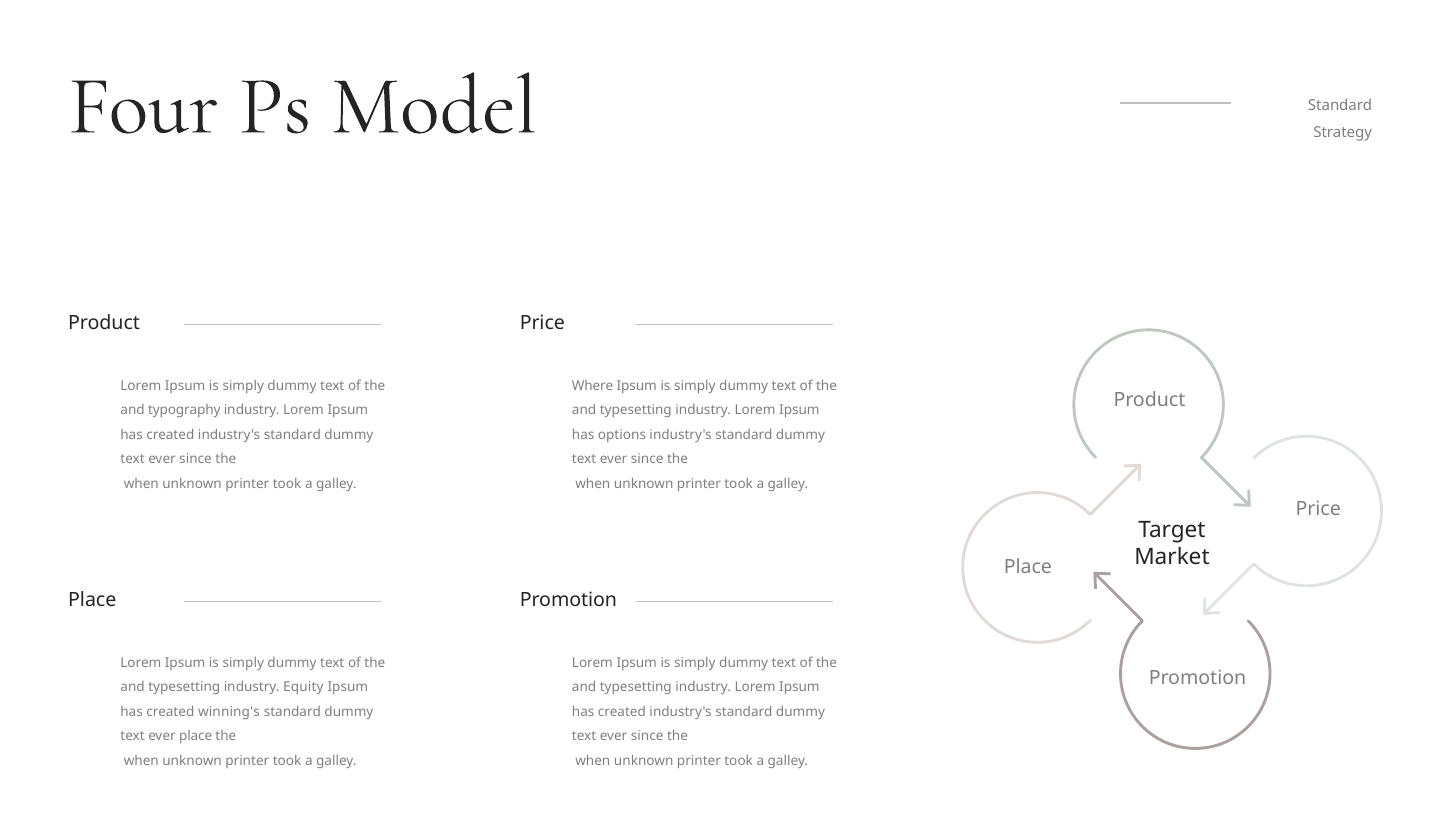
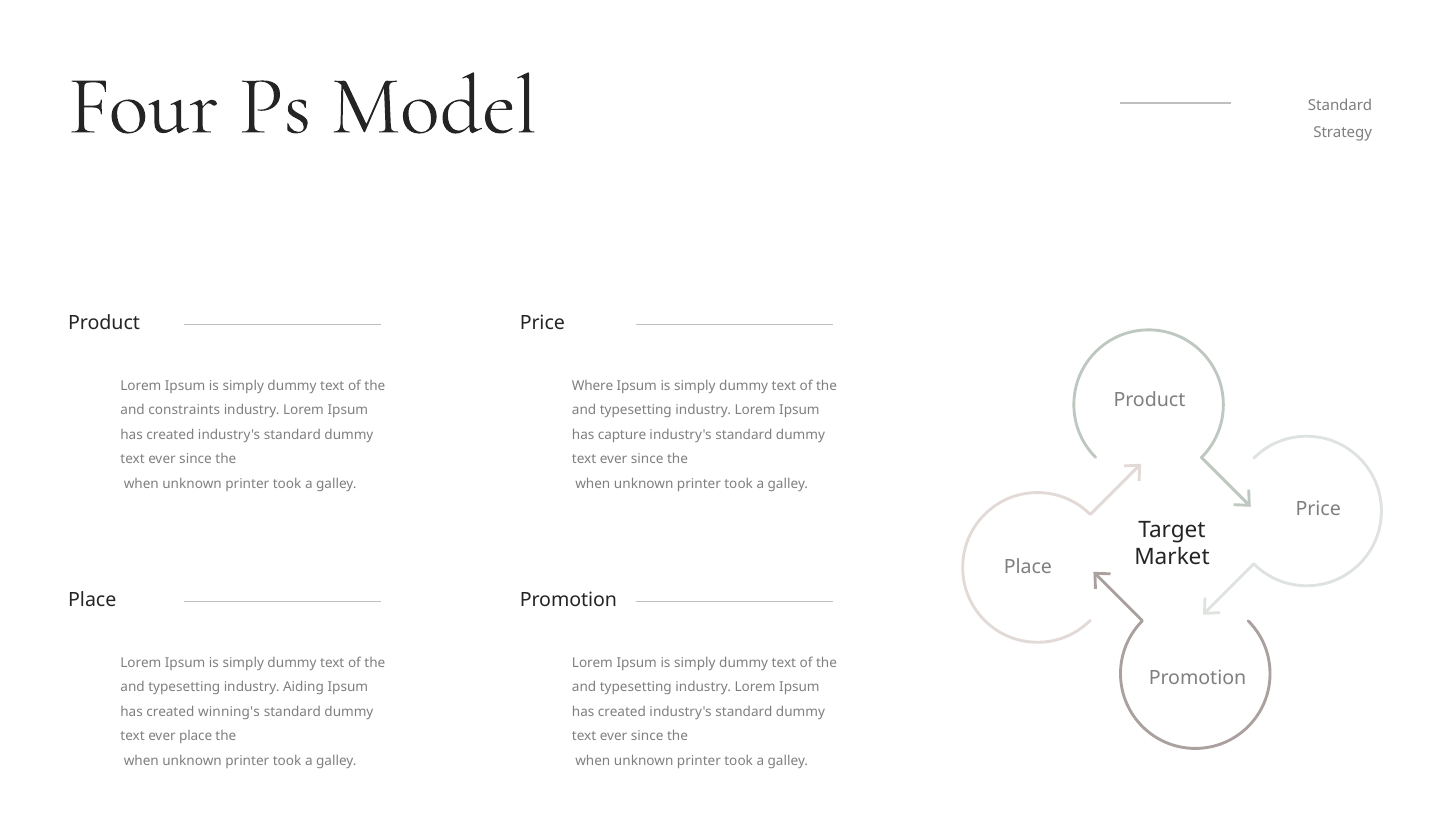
typography: typography -> constraints (184, 410)
options: options -> capture (622, 435)
Equity: Equity -> Aiding (303, 687)
